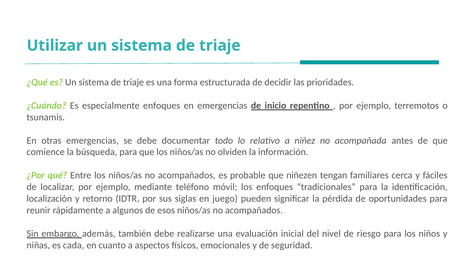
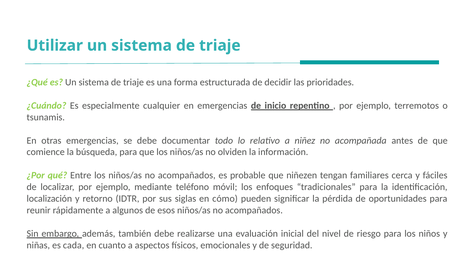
especialmente enfoques: enfoques -> cualquier (162, 106)
juego: juego -> cómo (225, 199)
